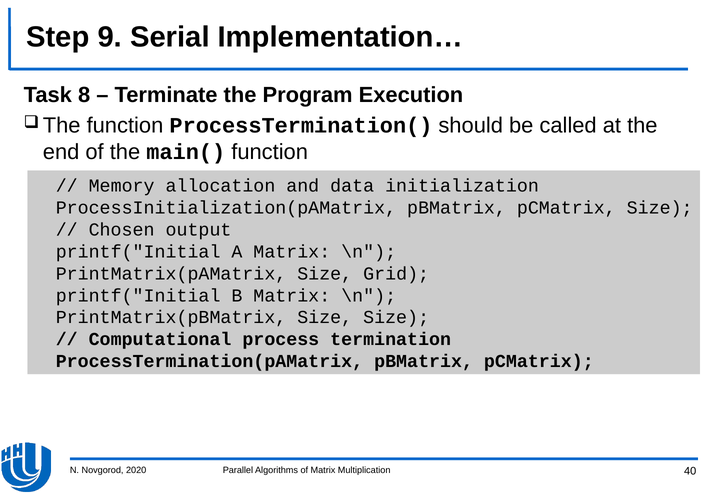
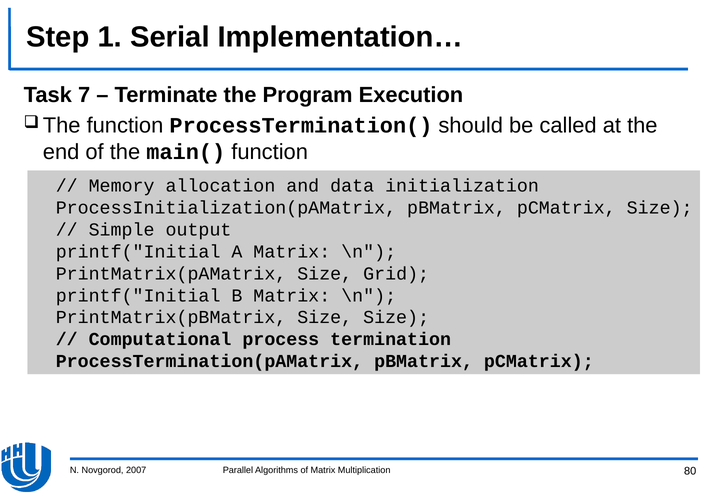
9: 9 -> 1 (110, 37)
8: 8 -> 7 (84, 95)
Chosen: Chosen -> Simple (122, 230)
2020: 2020 -> 2007 (136, 470)
40: 40 -> 80 (690, 471)
